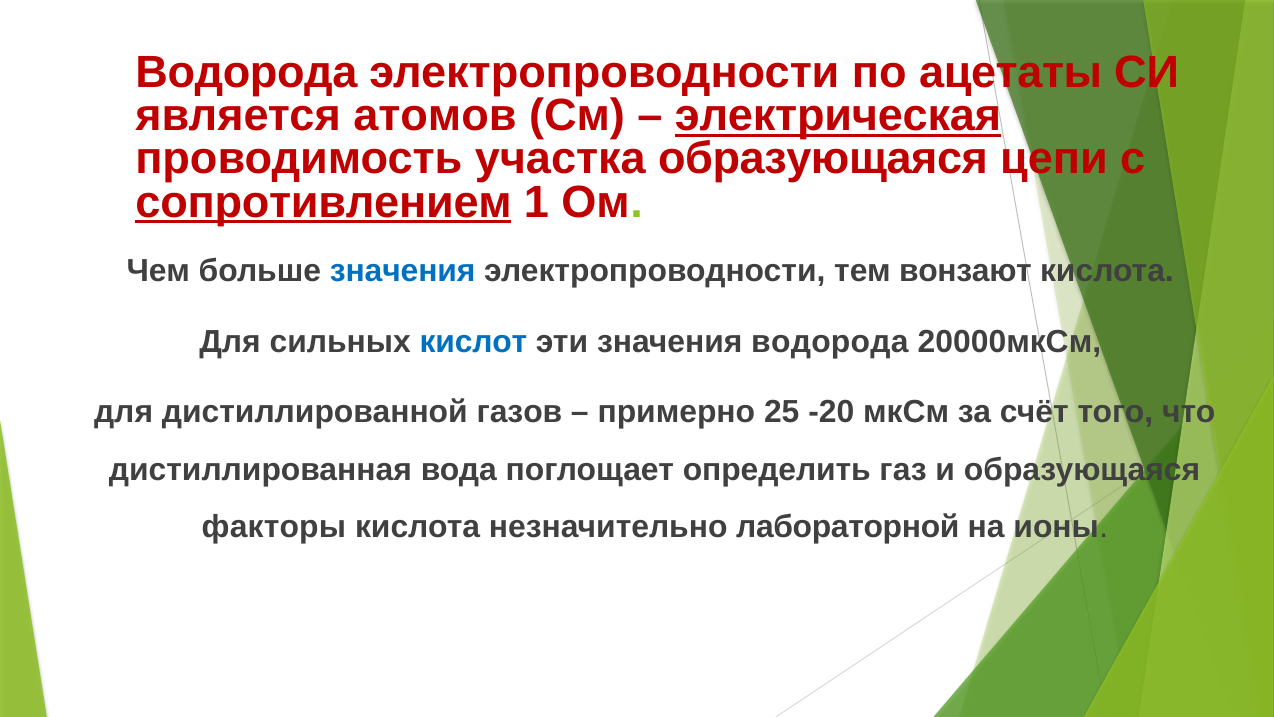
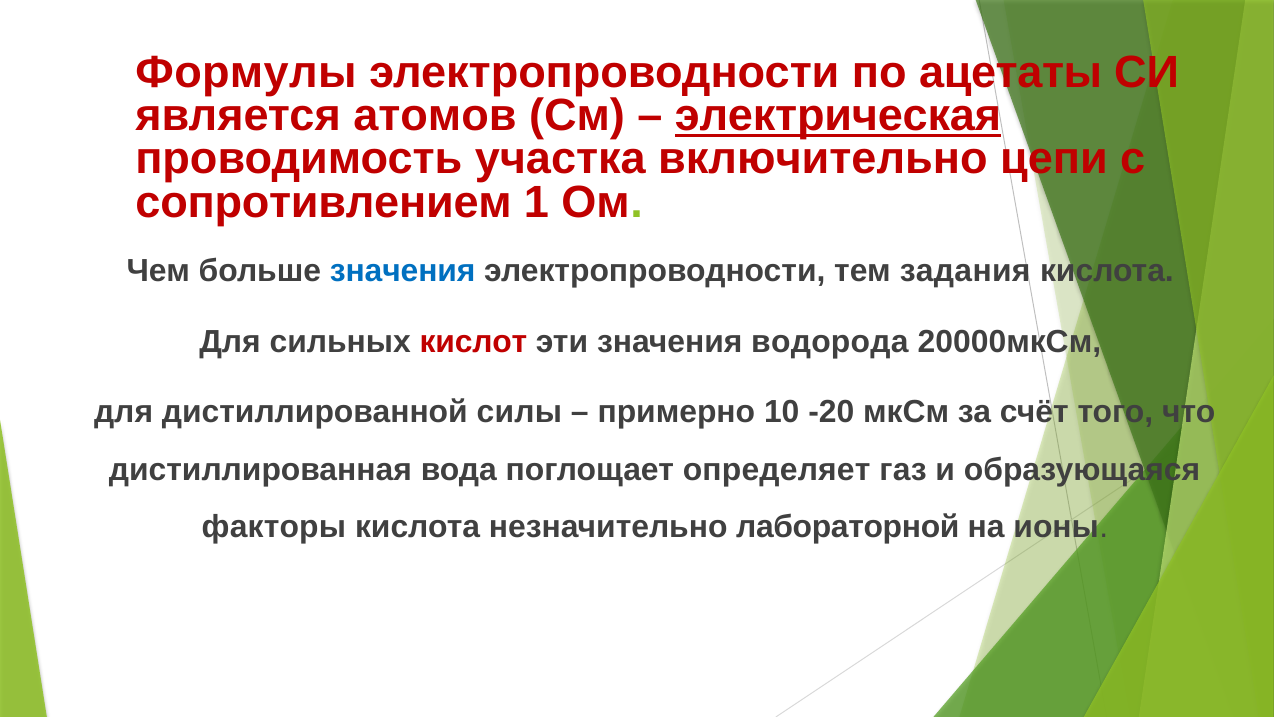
Водорода: Водорода -> Формулы (246, 72)
участка образующаяся: образующаяся -> включительно (823, 159)
сопротивлением underline: present -> none (324, 202)
вонзают: вонзают -> задания (965, 271)
кислот colour: blue -> red (473, 342)
газов: газов -> силы (519, 412)
25: 25 -> 10 (782, 412)
определить: определить -> определяет (777, 470)
